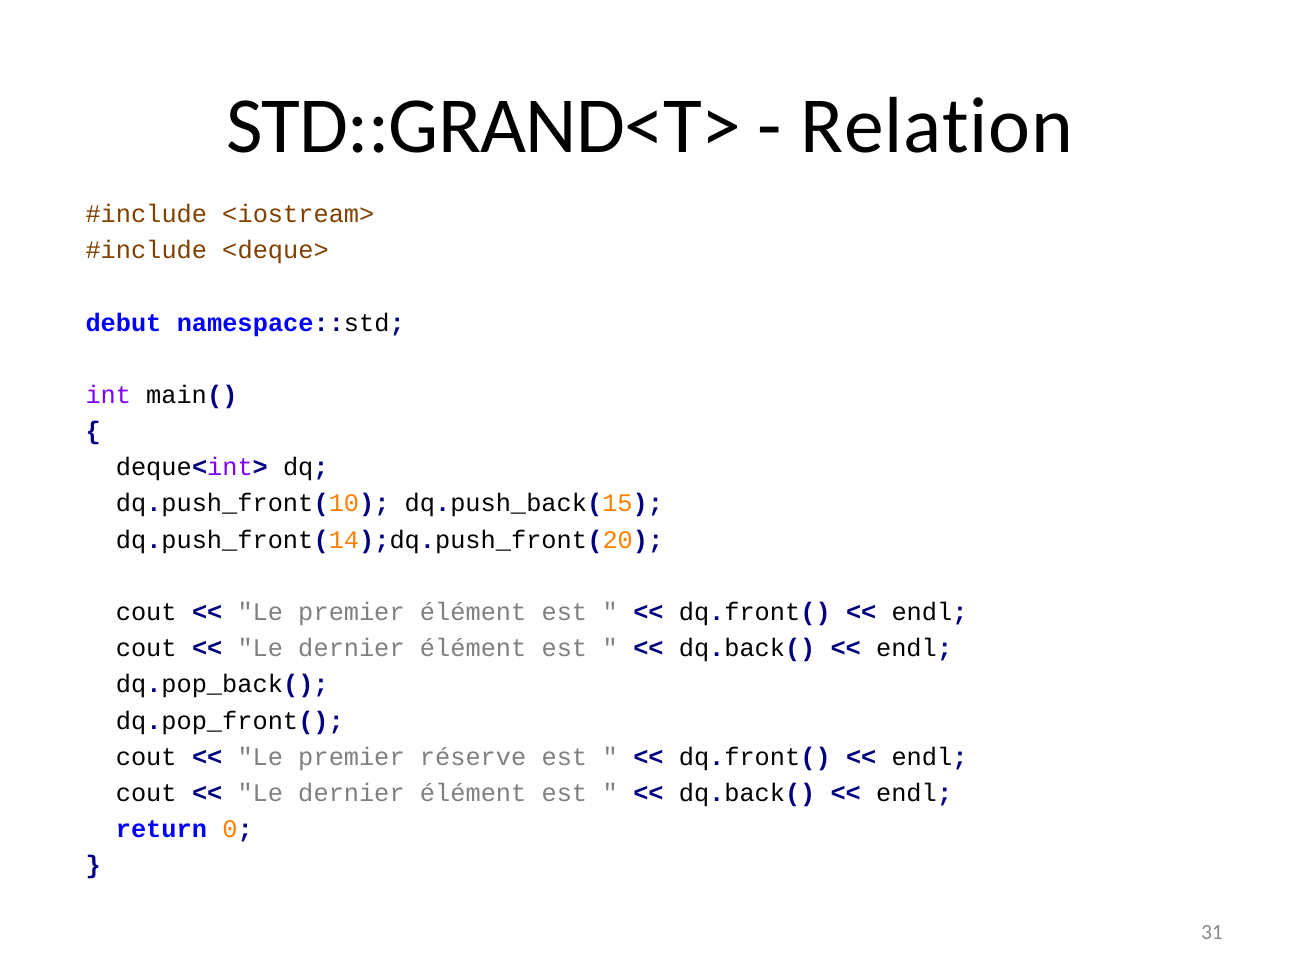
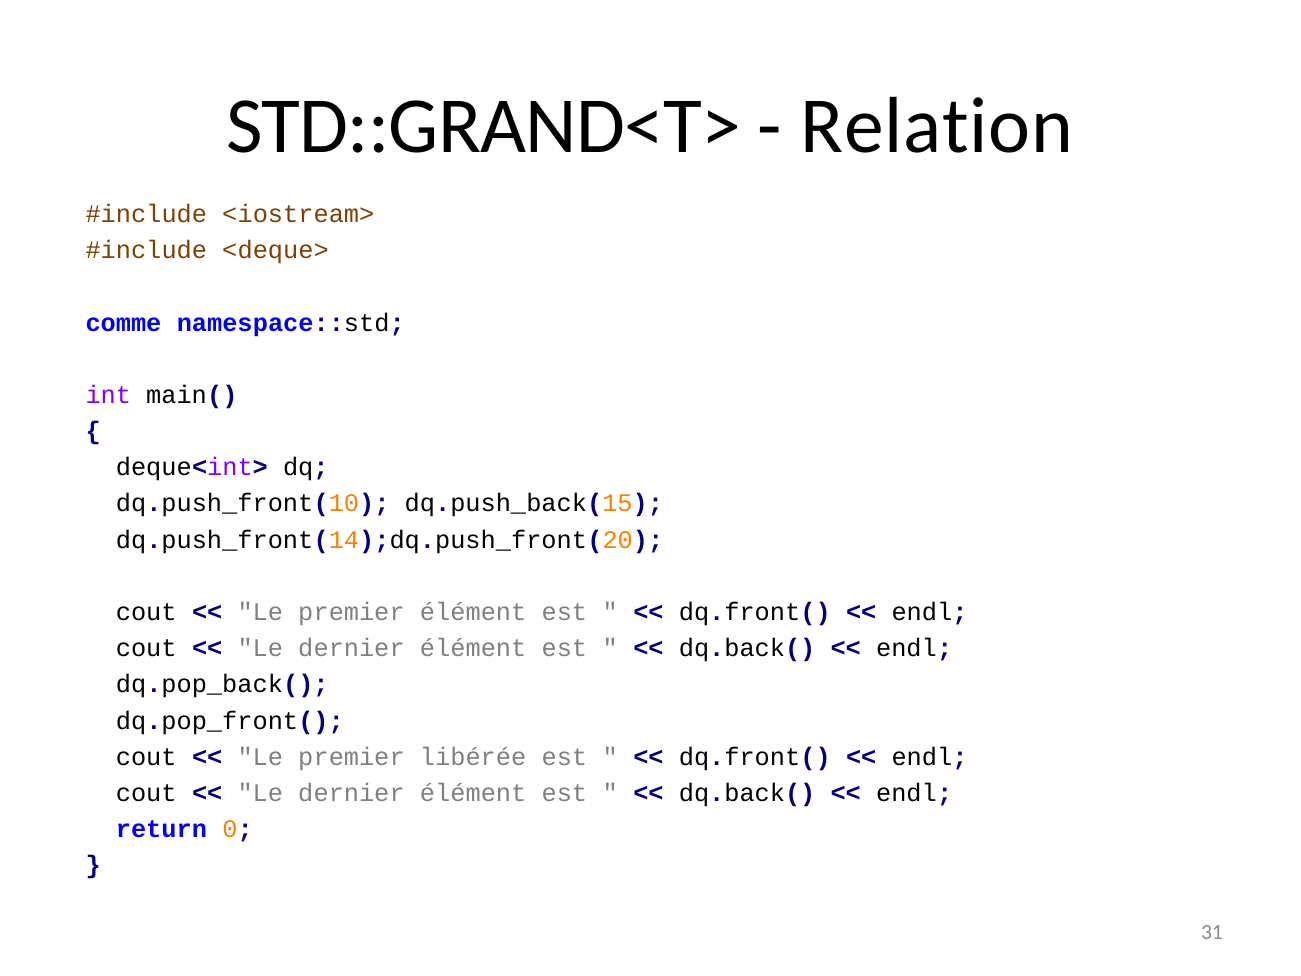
debut: debut -> comme (123, 323)
réserve: réserve -> libérée (473, 757)
